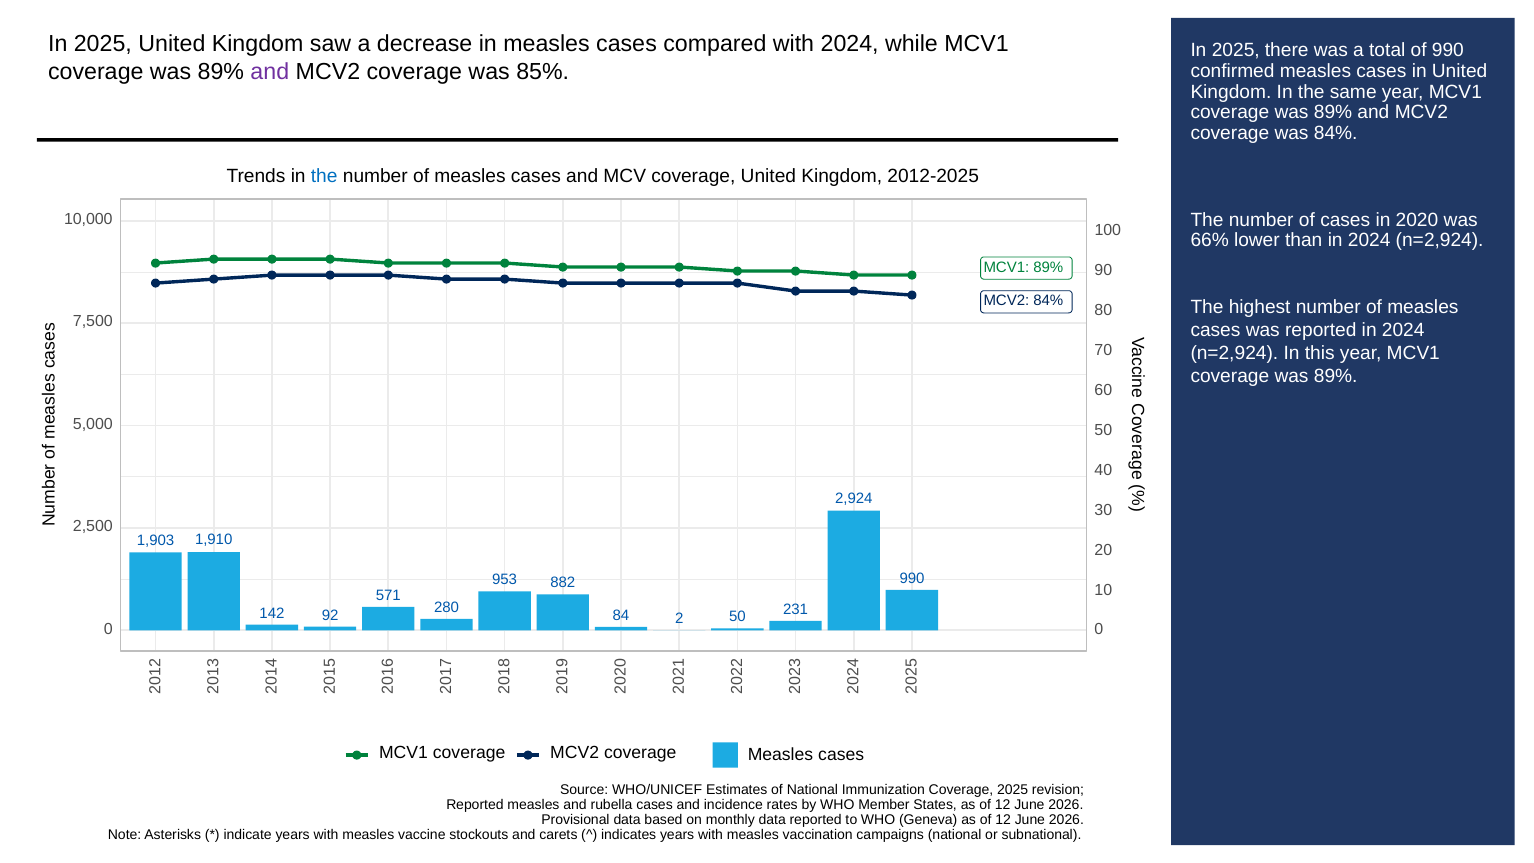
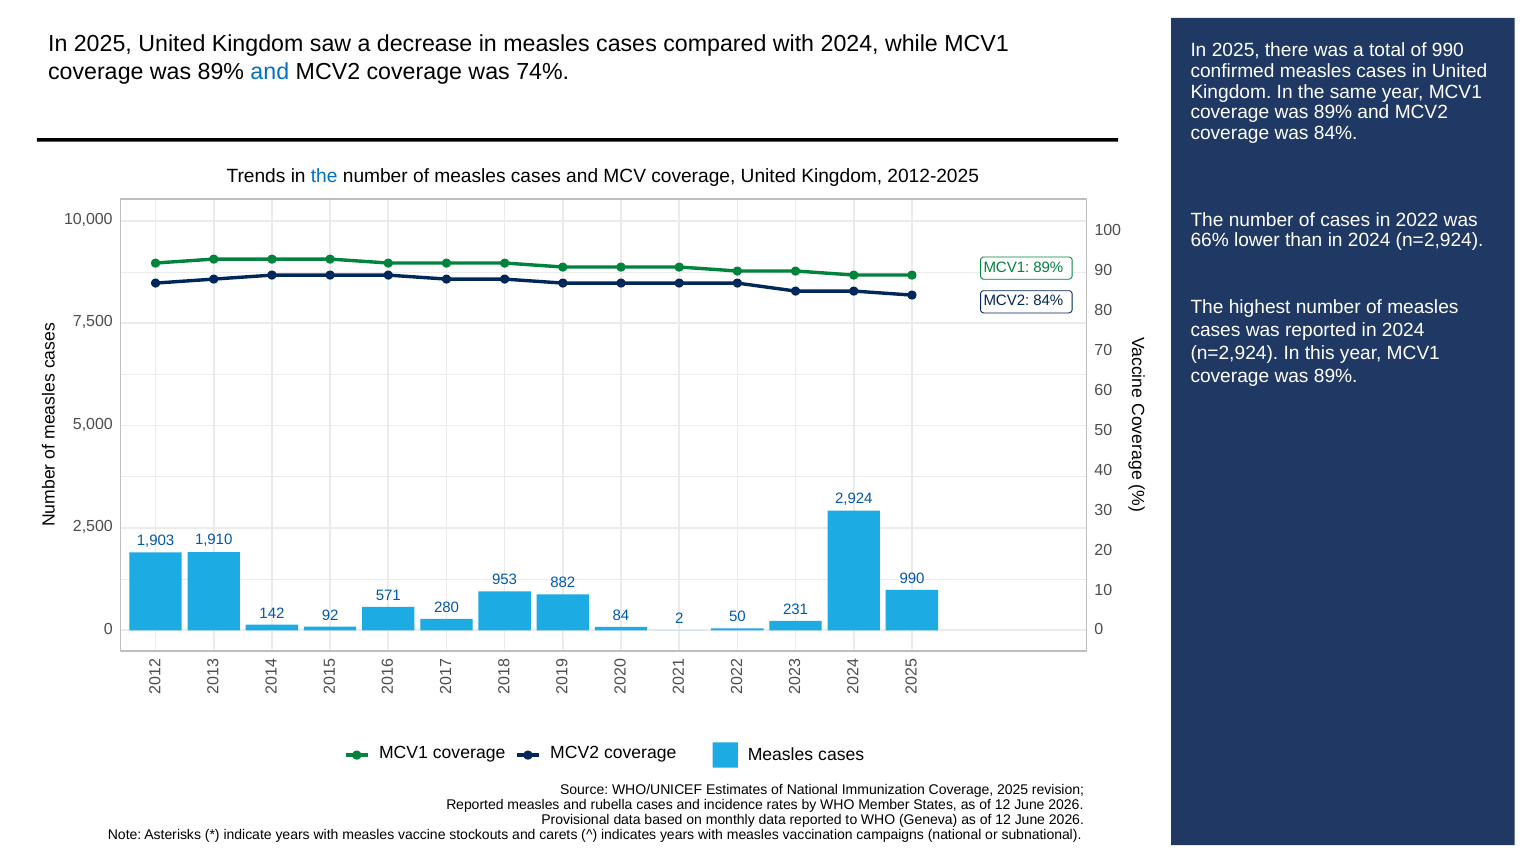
and colour: purple -> blue (270, 72)
85%: 85% -> 74% (543, 72)
2020: 2020 -> 2022 (1417, 220)
